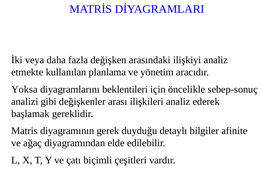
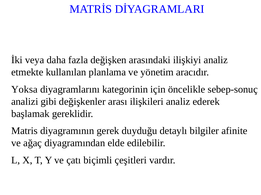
beklentileri: beklentileri -> kategorinin (125, 90)
